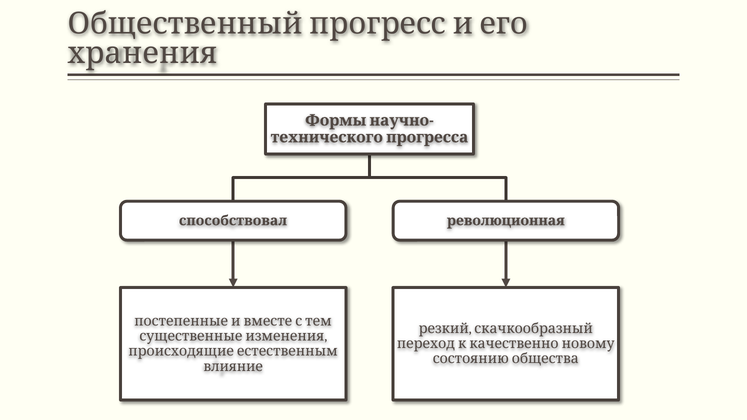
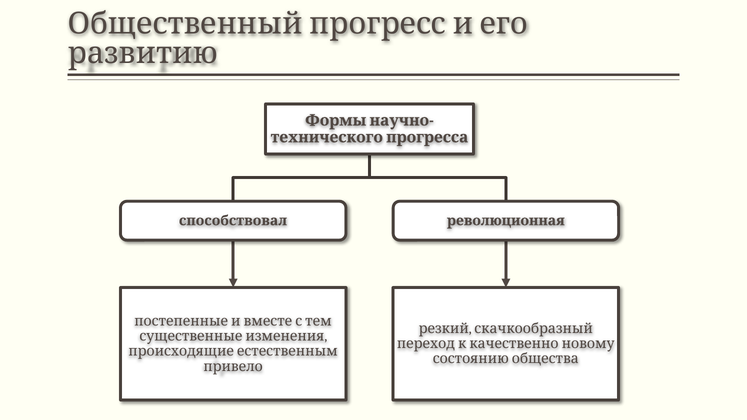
хранения: хранения -> развитию (143, 53)
влияние: влияние -> привело (233, 367)
